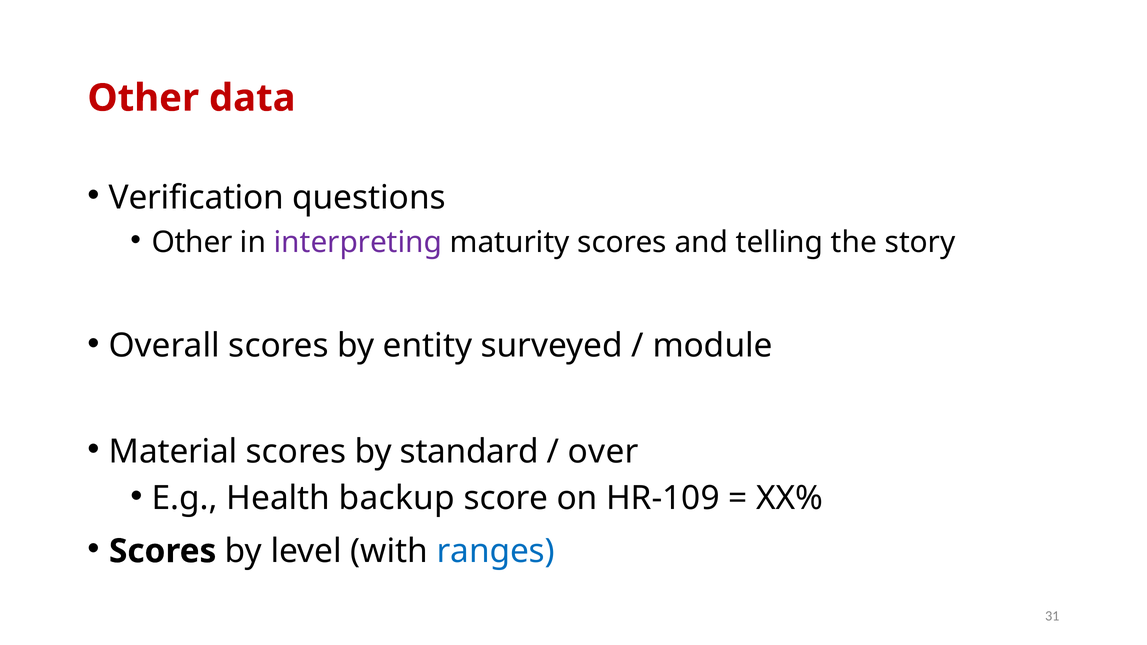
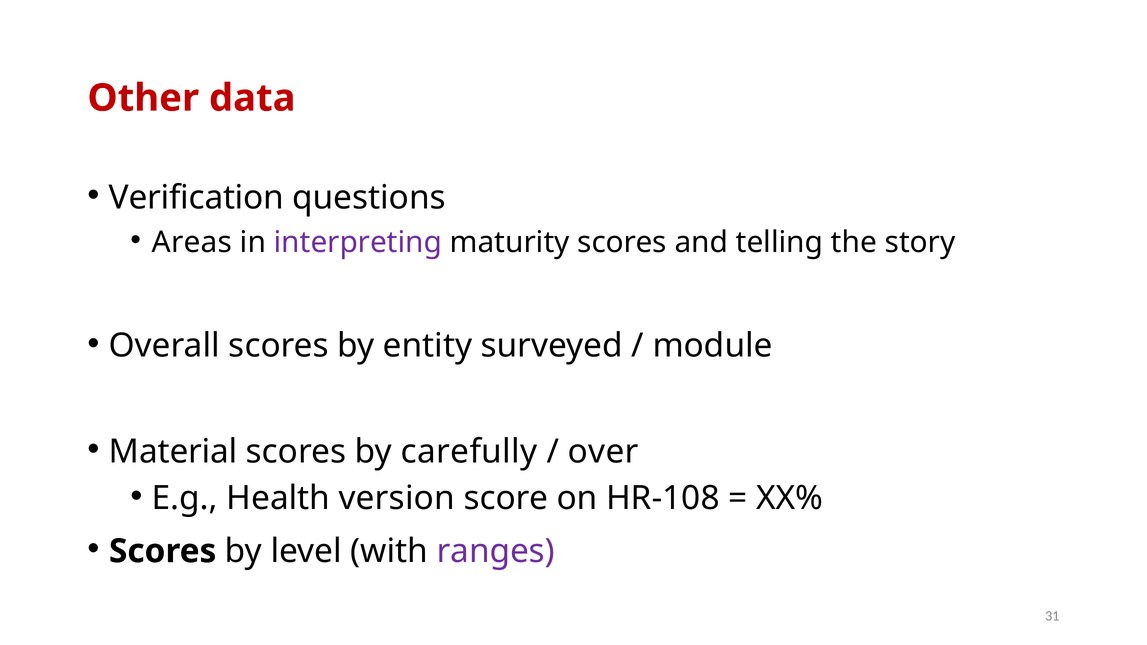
Other: Other -> Areas (192, 242)
standard: standard -> carefully (469, 452)
backup: backup -> version (397, 498)
HR-109: HR-109 -> HR-108 (663, 498)
ranges colour: blue -> purple (496, 551)
